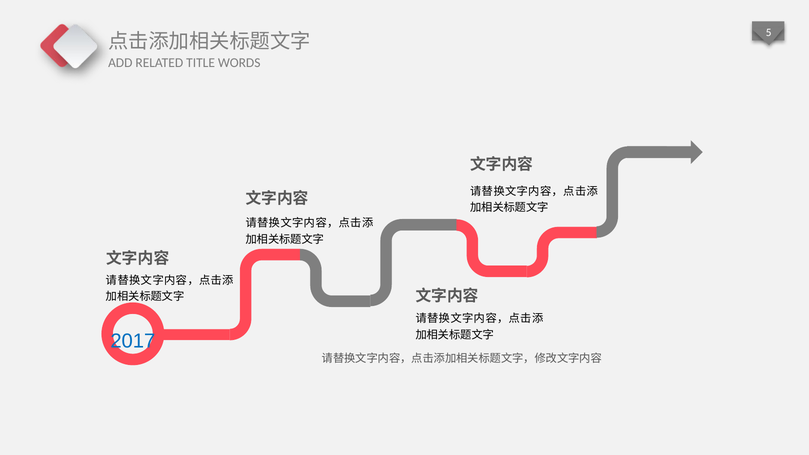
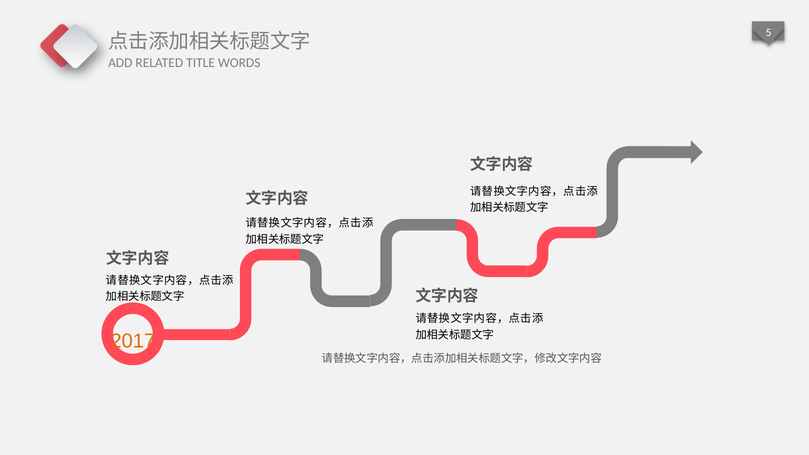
2017 colour: blue -> orange (133, 341)
